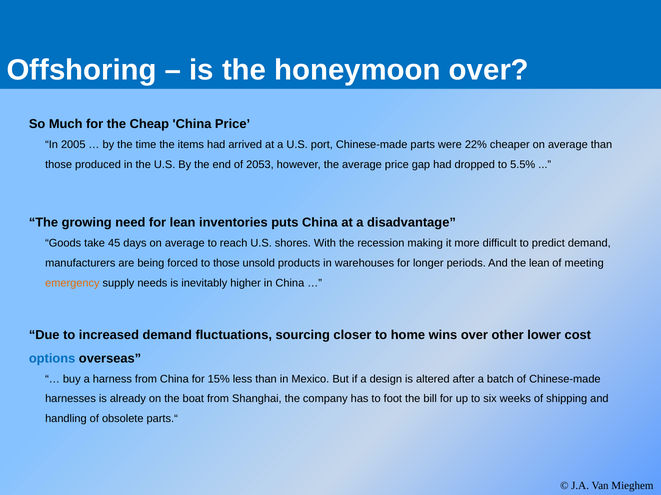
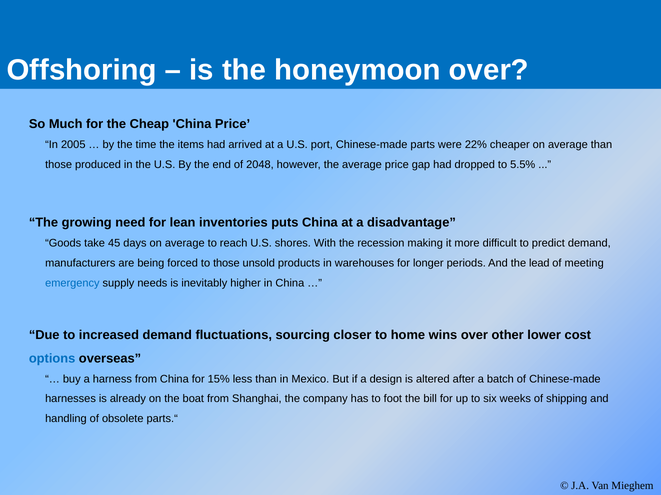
2053: 2053 -> 2048 (260, 165)
the lean: lean -> lead (539, 263)
emergency colour: orange -> blue (72, 283)
